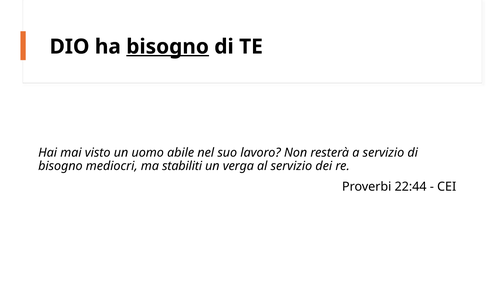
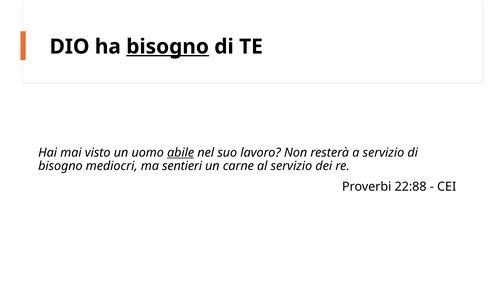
abile underline: none -> present (181, 153)
stabiliti: stabiliti -> sentieri (182, 166)
verga: verga -> carne (238, 166)
22:44: 22:44 -> 22:88 (411, 187)
